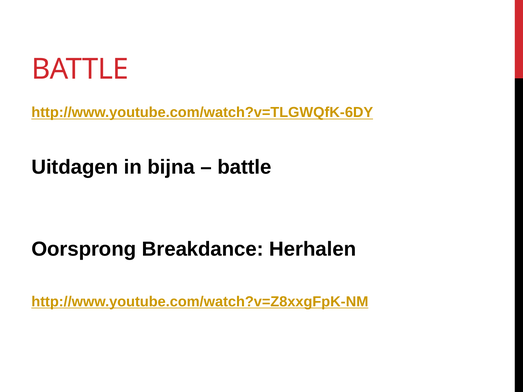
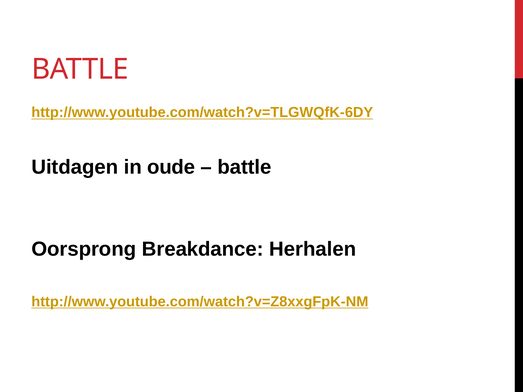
bijna: bijna -> oude (171, 167)
